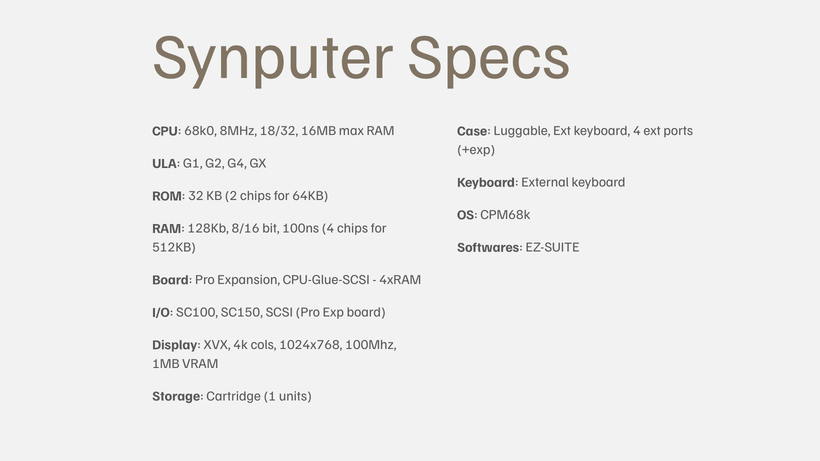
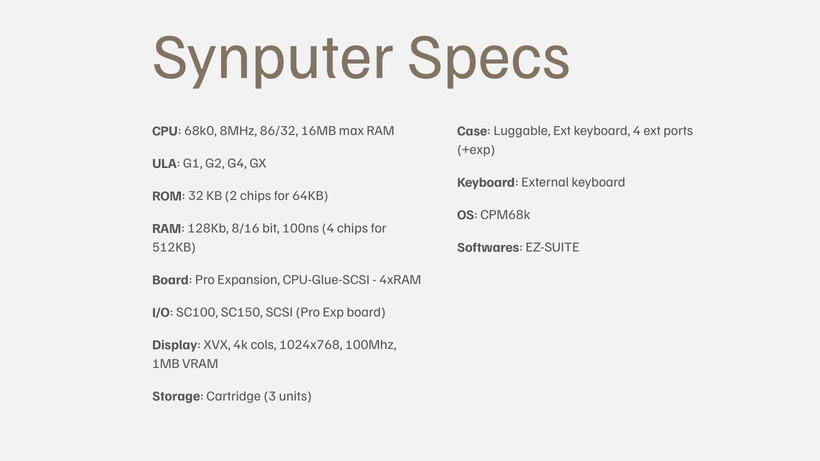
18/32: 18/32 -> 86/32 (279, 131)
1: 1 -> 3 (270, 396)
